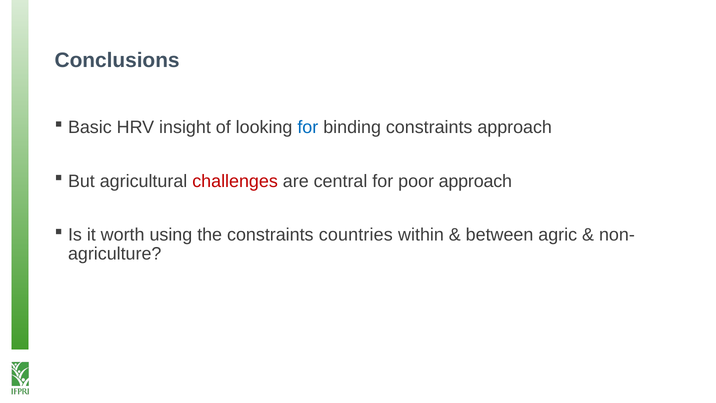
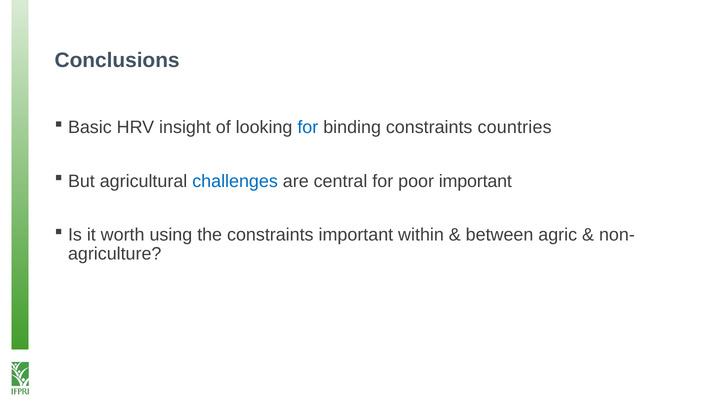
constraints approach: approach -> countries (515, 127)
challenges colour: red -> blue (235, 181)
poor approach: approach -> important (475, 181)
constraints countries: countries -> important (356, 235)
